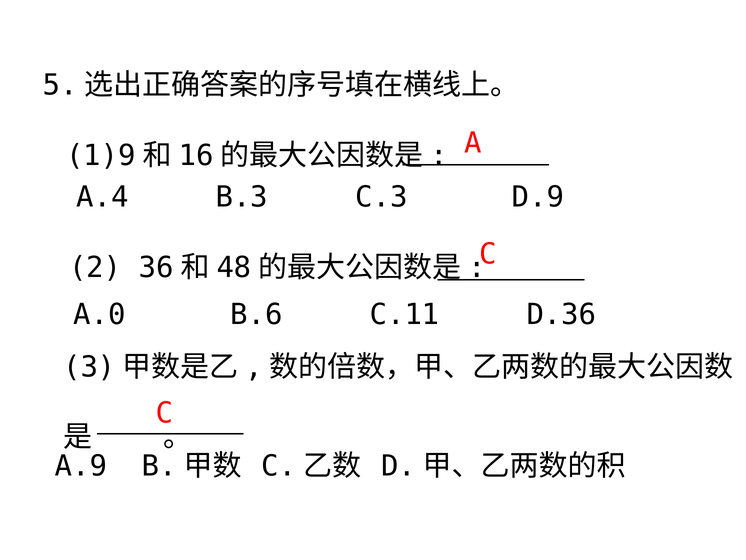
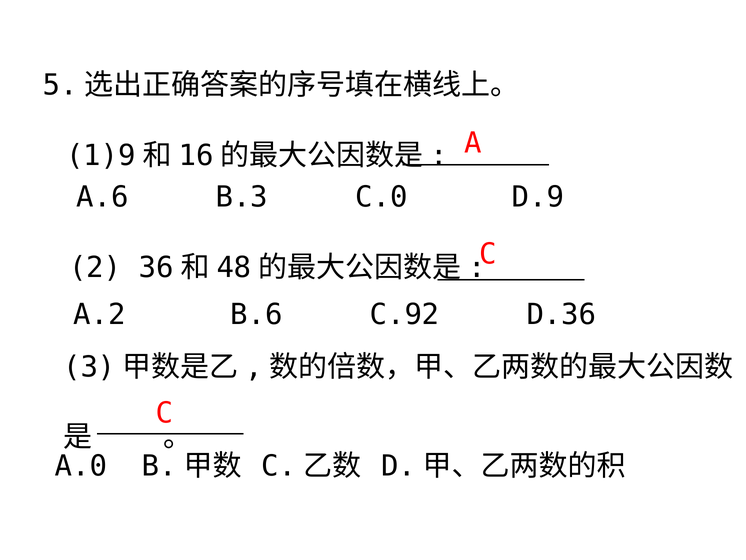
A.4: A.4 -> A.6 (102, 197)
C.3: C.3 -> C.0 (381, 197)
A.0: A.0 -> A.2 (100, 315)
C.11: C.11 -> C.92 (405, 315)
A.9: A.9 -> A.0 (81, 466)
